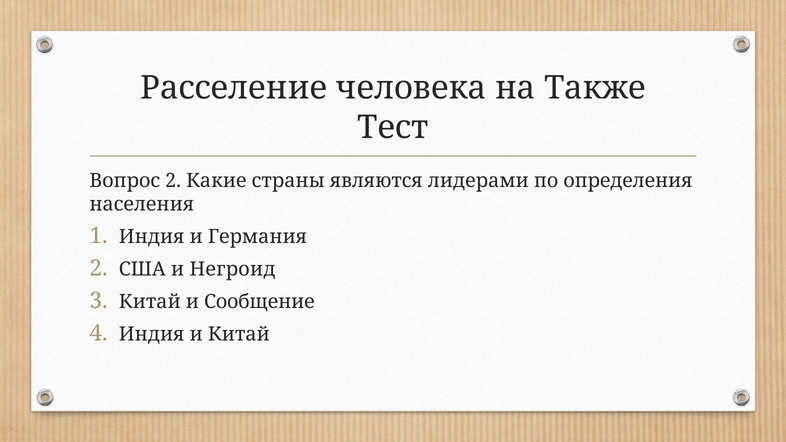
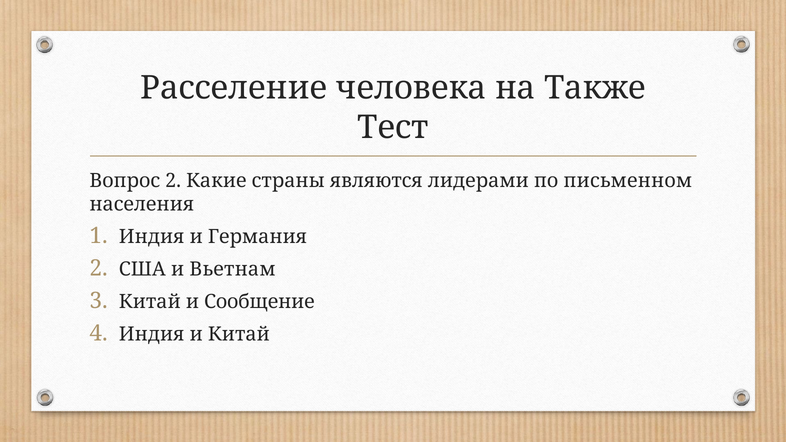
определения: определения -> письменном (628, 181)
Негроид: Негроид -> Вьетнам (233, 269)
